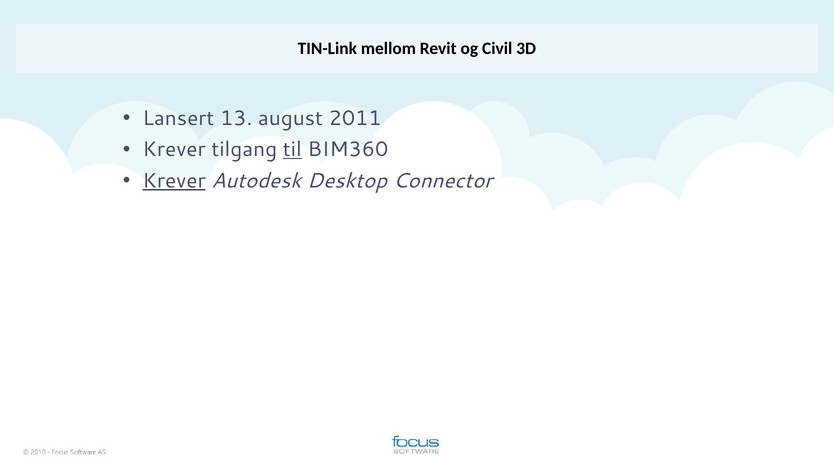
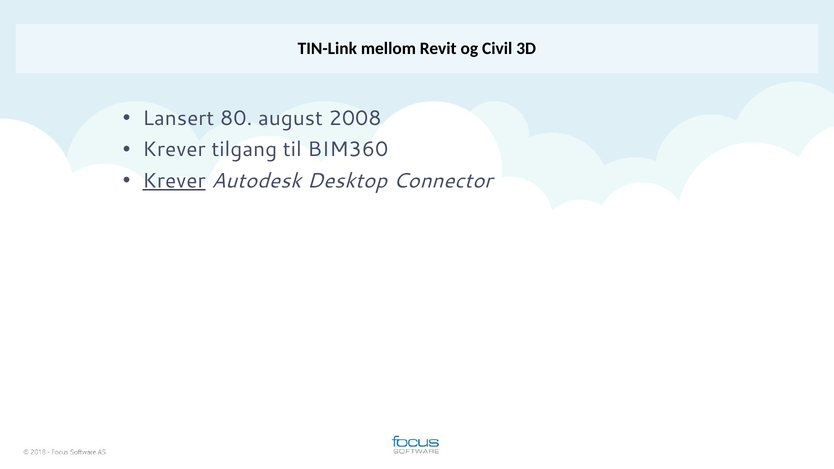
13: 13 -> 80 (236, 118)
2011: 2011 -> 2008 (355, 118)
til underline: present -> none (292, 150)
